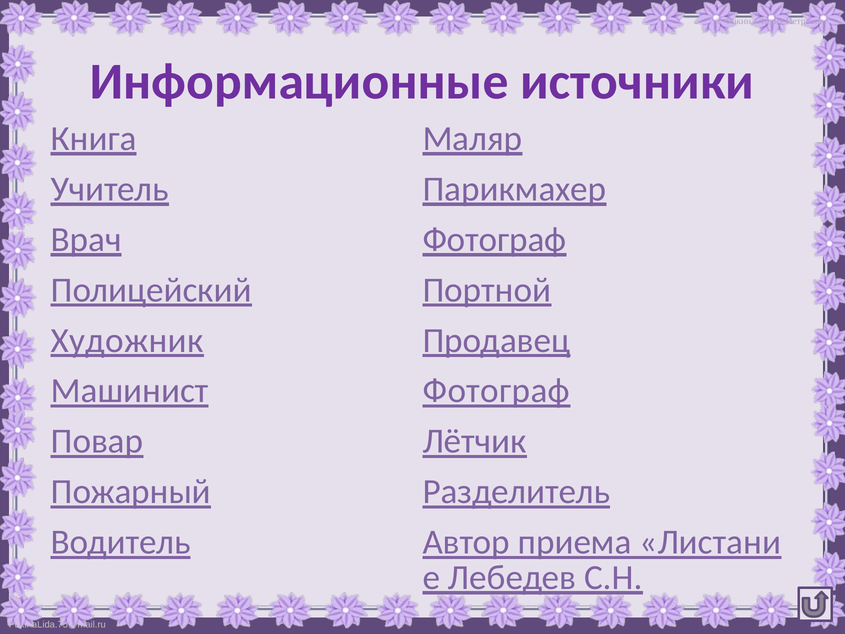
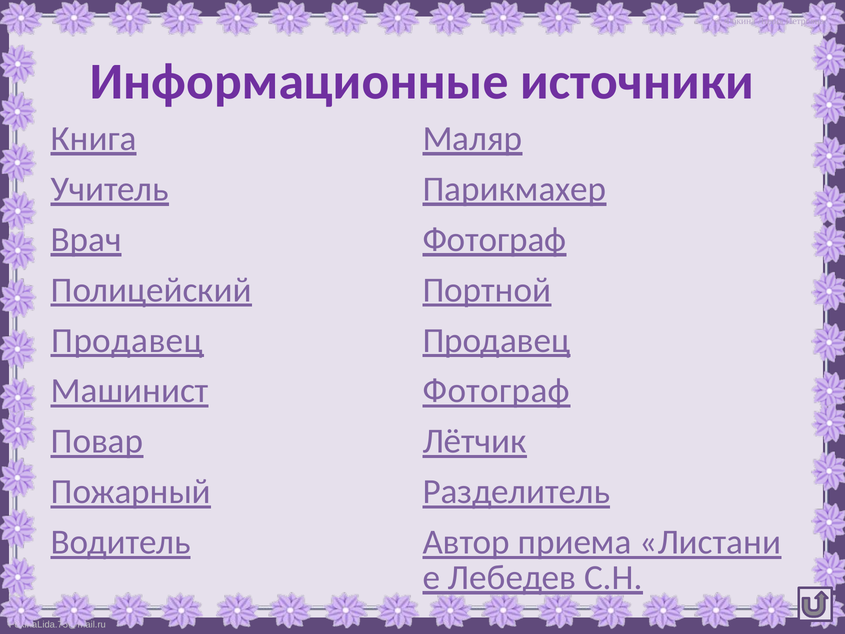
Художник: Художник -> Продавец (127, 340)
